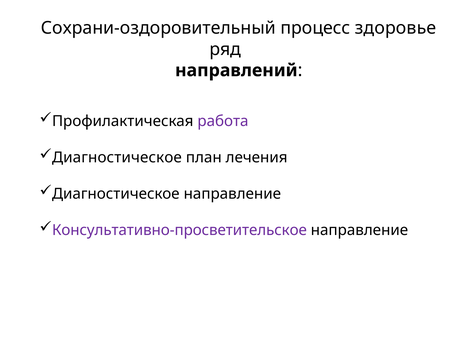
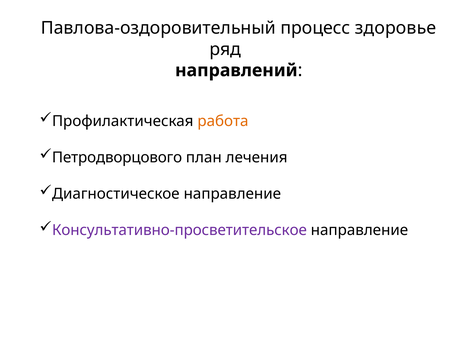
Сохрани-оздоровительный: Сохрани-оздоровительный -> Павлова-оздоровительный (158, 28)
работа colour: purple -> orange (223, 121)
Диагностическое: Диагностическое -> Петродворцового (117, 158)
